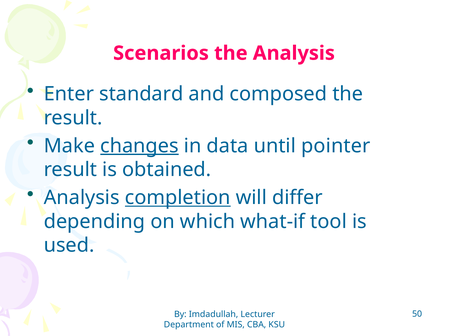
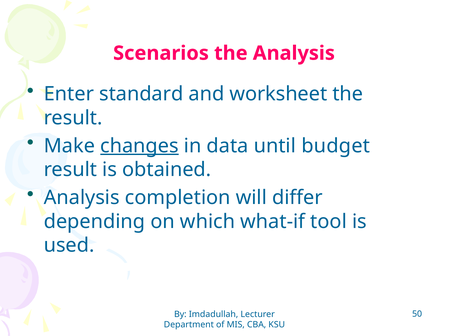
composed: composed -> worksheet (278, 94)
pointer: pointer -> budget (336, 146)
completion underline: present -> none (178, 198)
